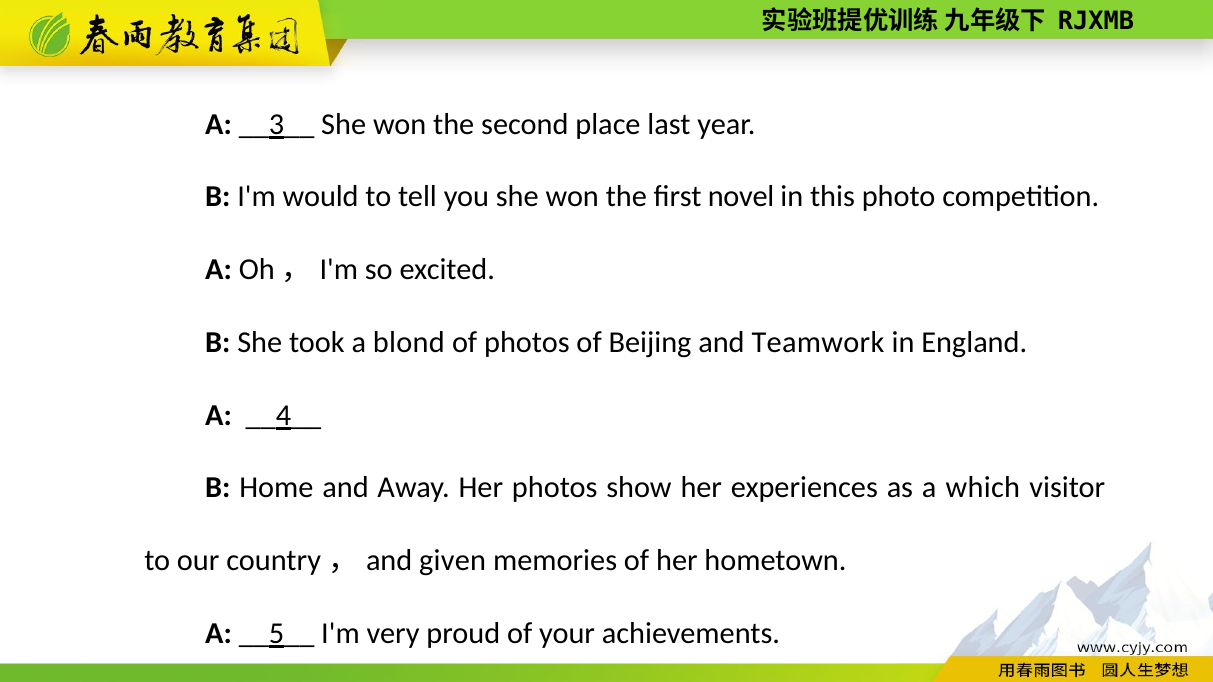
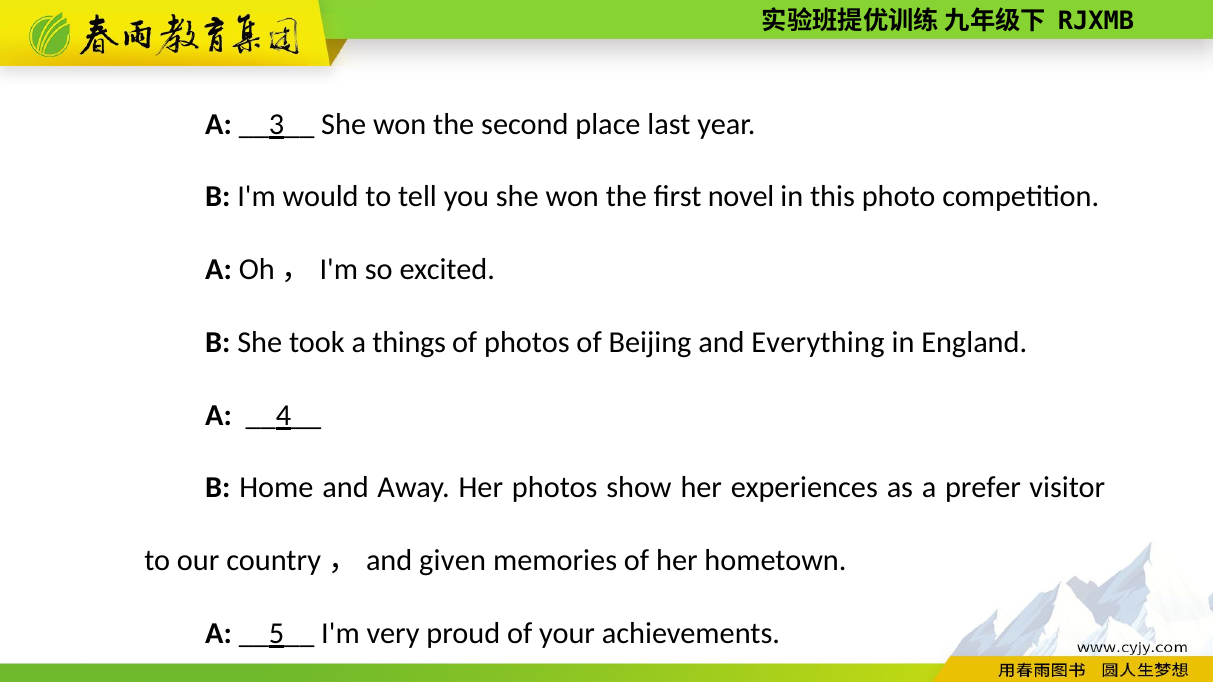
blond: blond -> things (409, 343)
Teamwork: Teamwork -> Everything (818, 343)
which: which -> prefer (983, 488)
